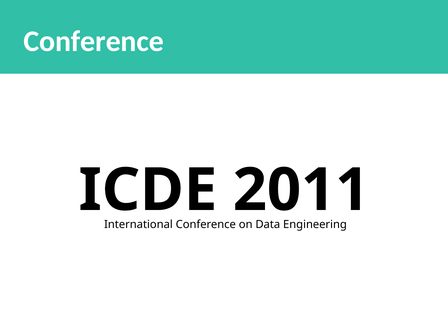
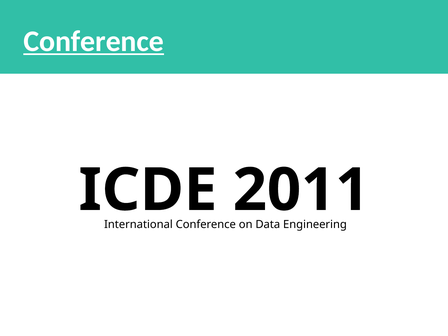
Conference underline: none -> present (94, 41)
